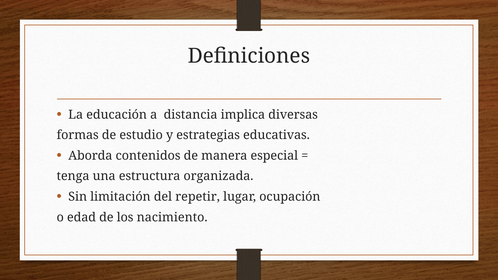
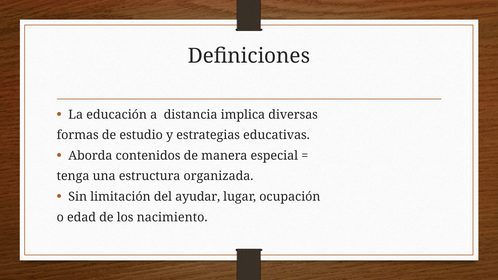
repetir: repetir -> ayudar (198, 197)
